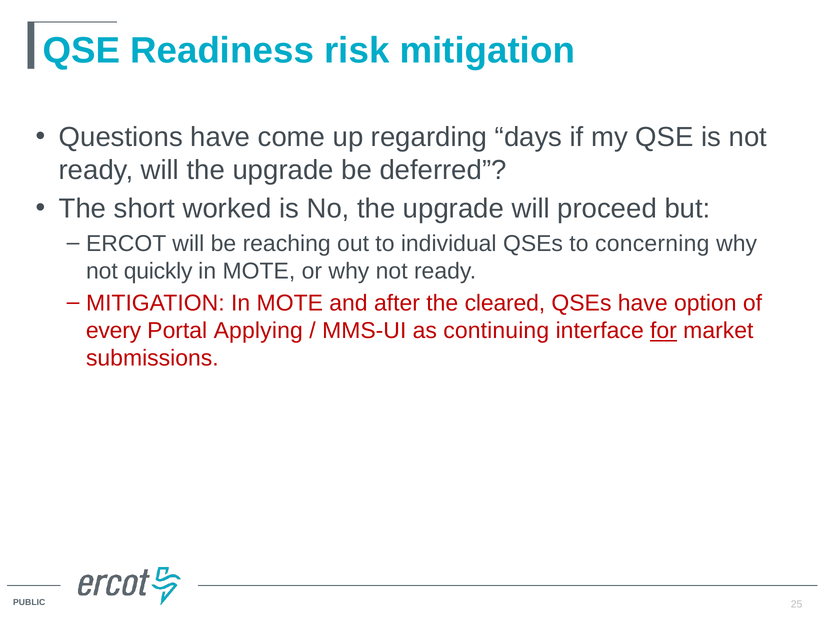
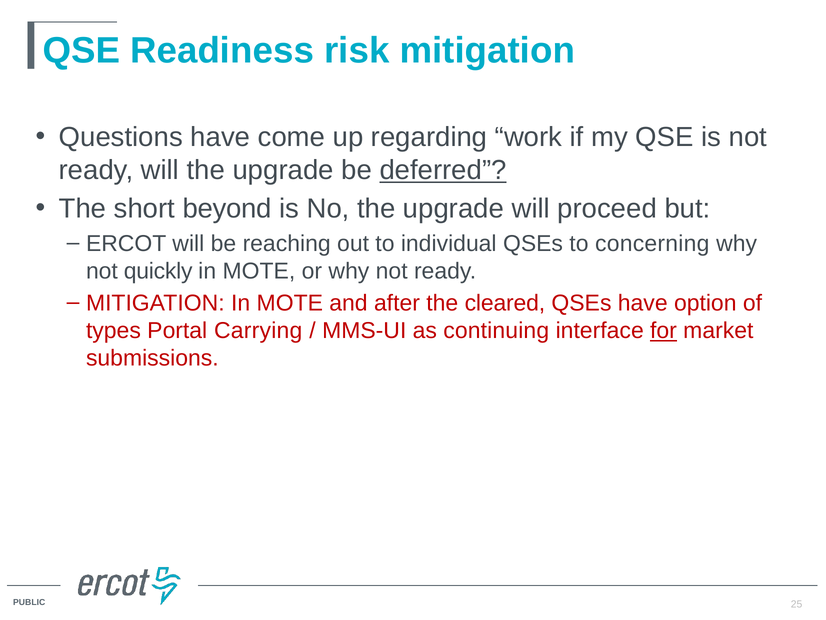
days: days -> work (529, 137)
deferred underline: none -> present (443, 170)
worked: worked -> beyond (227, 209)
every: every -> types (113, 330)
Applying: Applying -> Carrying (258, 330)
